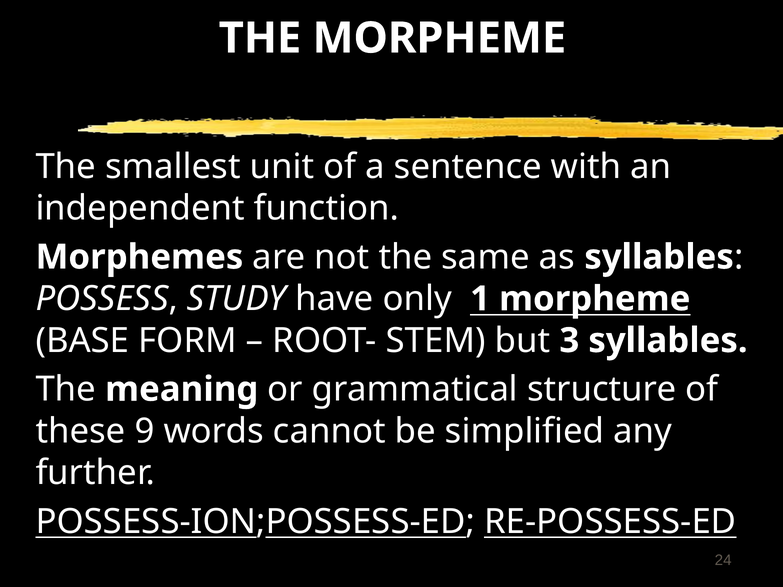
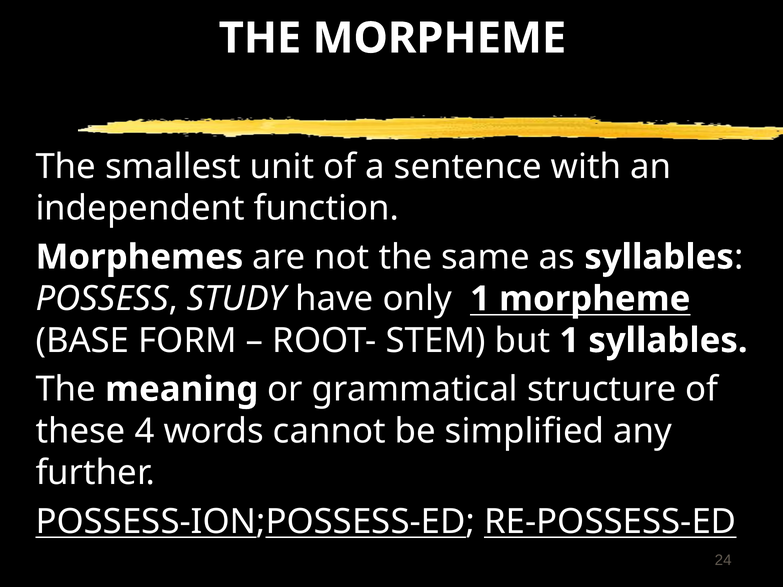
but 3: 3 -> 1 (569, 341)
9: 9 -> 4 (145, 431)
